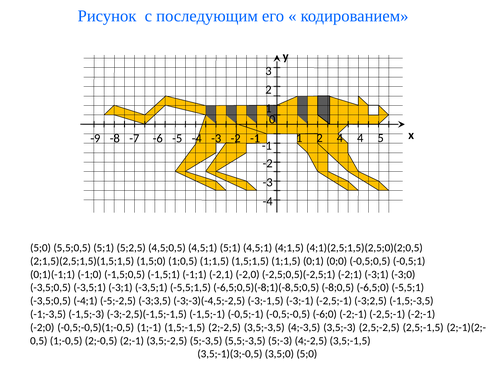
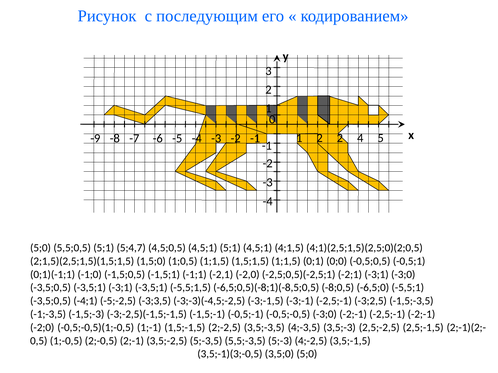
2 4: 4 -> 2 (340, 138)
5;2,5: 5;2,5 -> 5;4,7 (131, 248)
-0,5;-0,5 -6;0: -6;0 -> -3;0 (325, 315)
